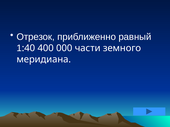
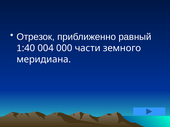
400: 400 -> 004 (46, 48)
